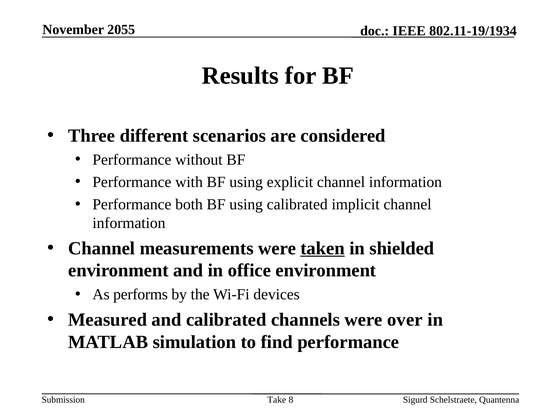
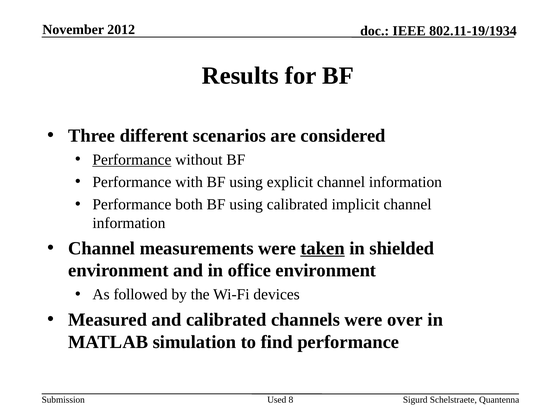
2055: 2055 -> 2012 (121, 29)
Performance underline: none -> present (132, 160)
performs: performs -> followed (141, 295)
Take: Take -> Used (277, 400)
